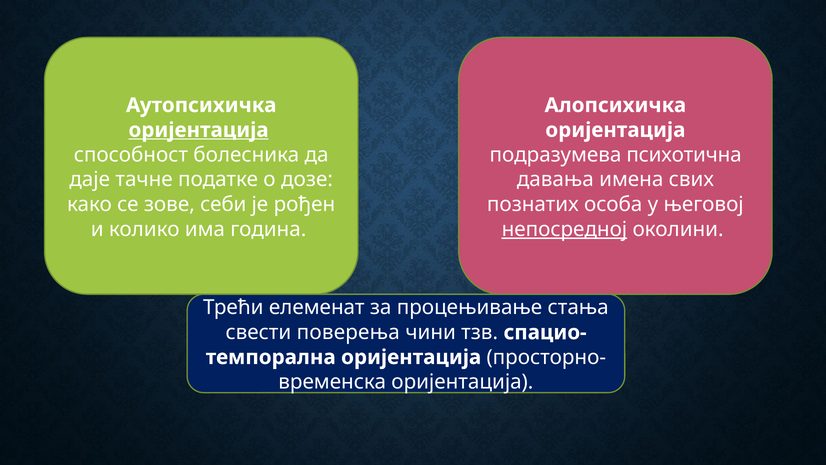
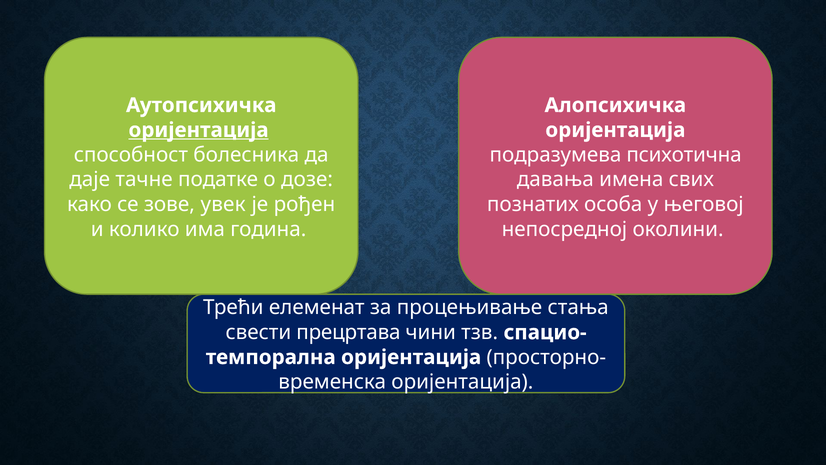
себи: себи -> увек (223, 204)
непосредној underline: present -> none (564, 229)
поверења: поверења -> прецртава (348, 332)
